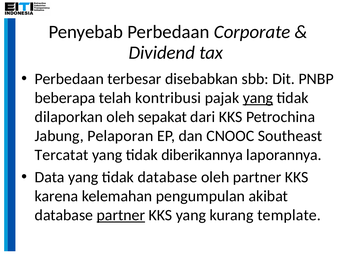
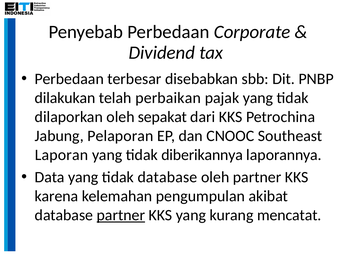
beberapa: beberapa -> dilakukan (65, 98)
kontribusi: kontribusi -> perbaikan (168, 98)
yang underline: present -> none (258, 98)
Tercatat: Tercatat -> Laporan (62, 155)
template: template -> mencatat (289, 215)
